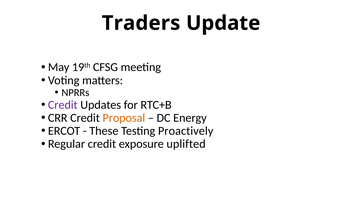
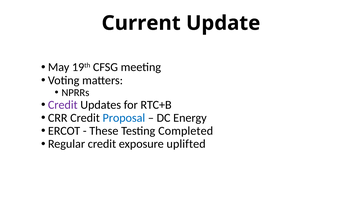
Traders: Traders -> Current (141, 23)
Proposal colour: orange -> blue (124, 118)
Proactively: Proactively -> Completed (186, 131)
